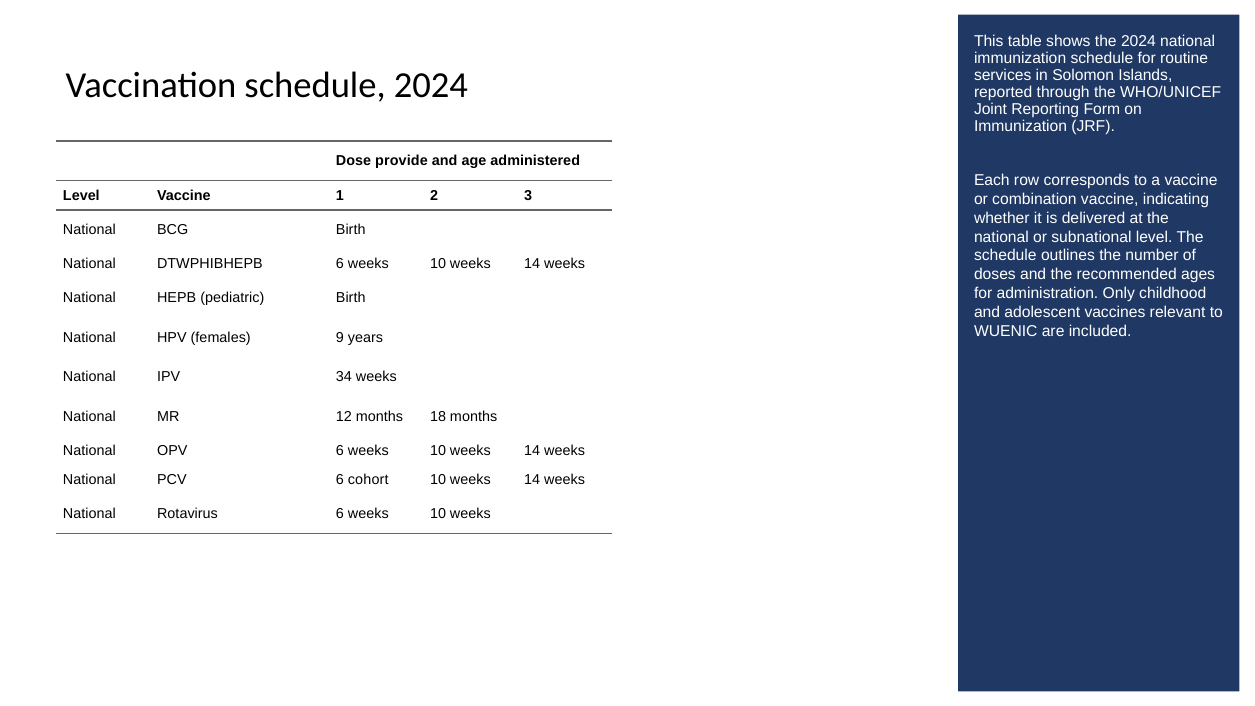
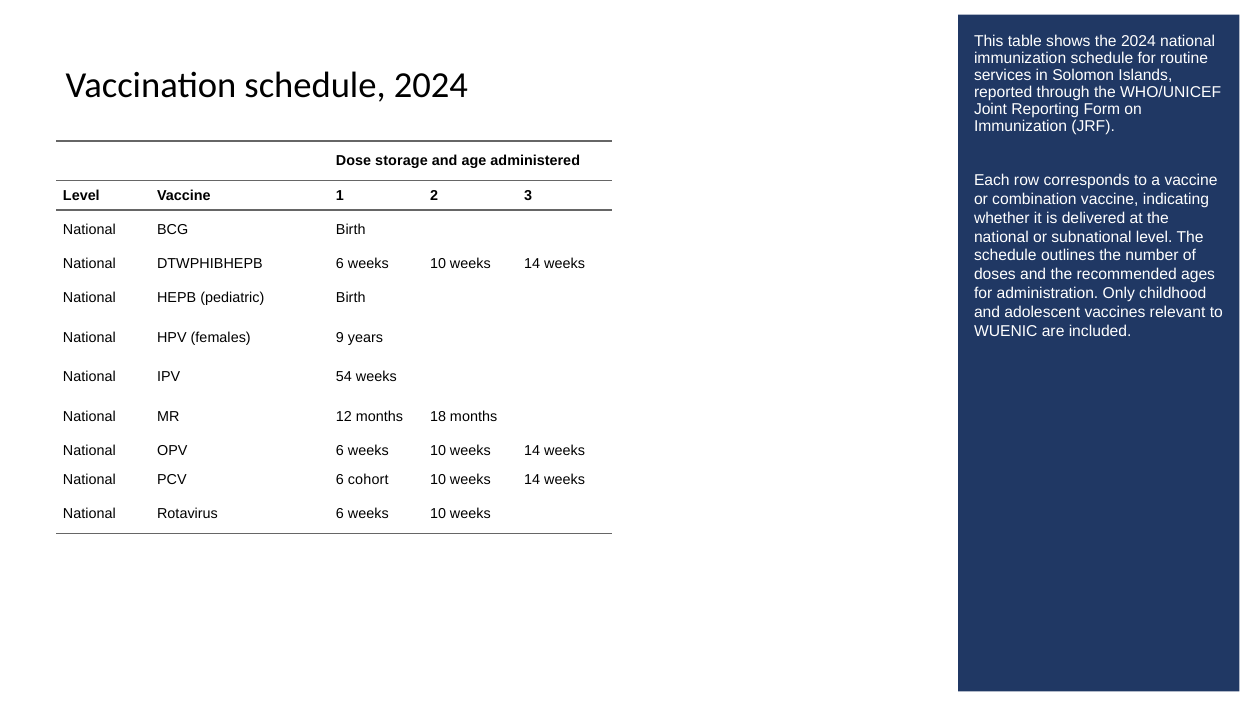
provide: provide -> storage (401, 161)
34: 34 -> 54 (344, 377)
